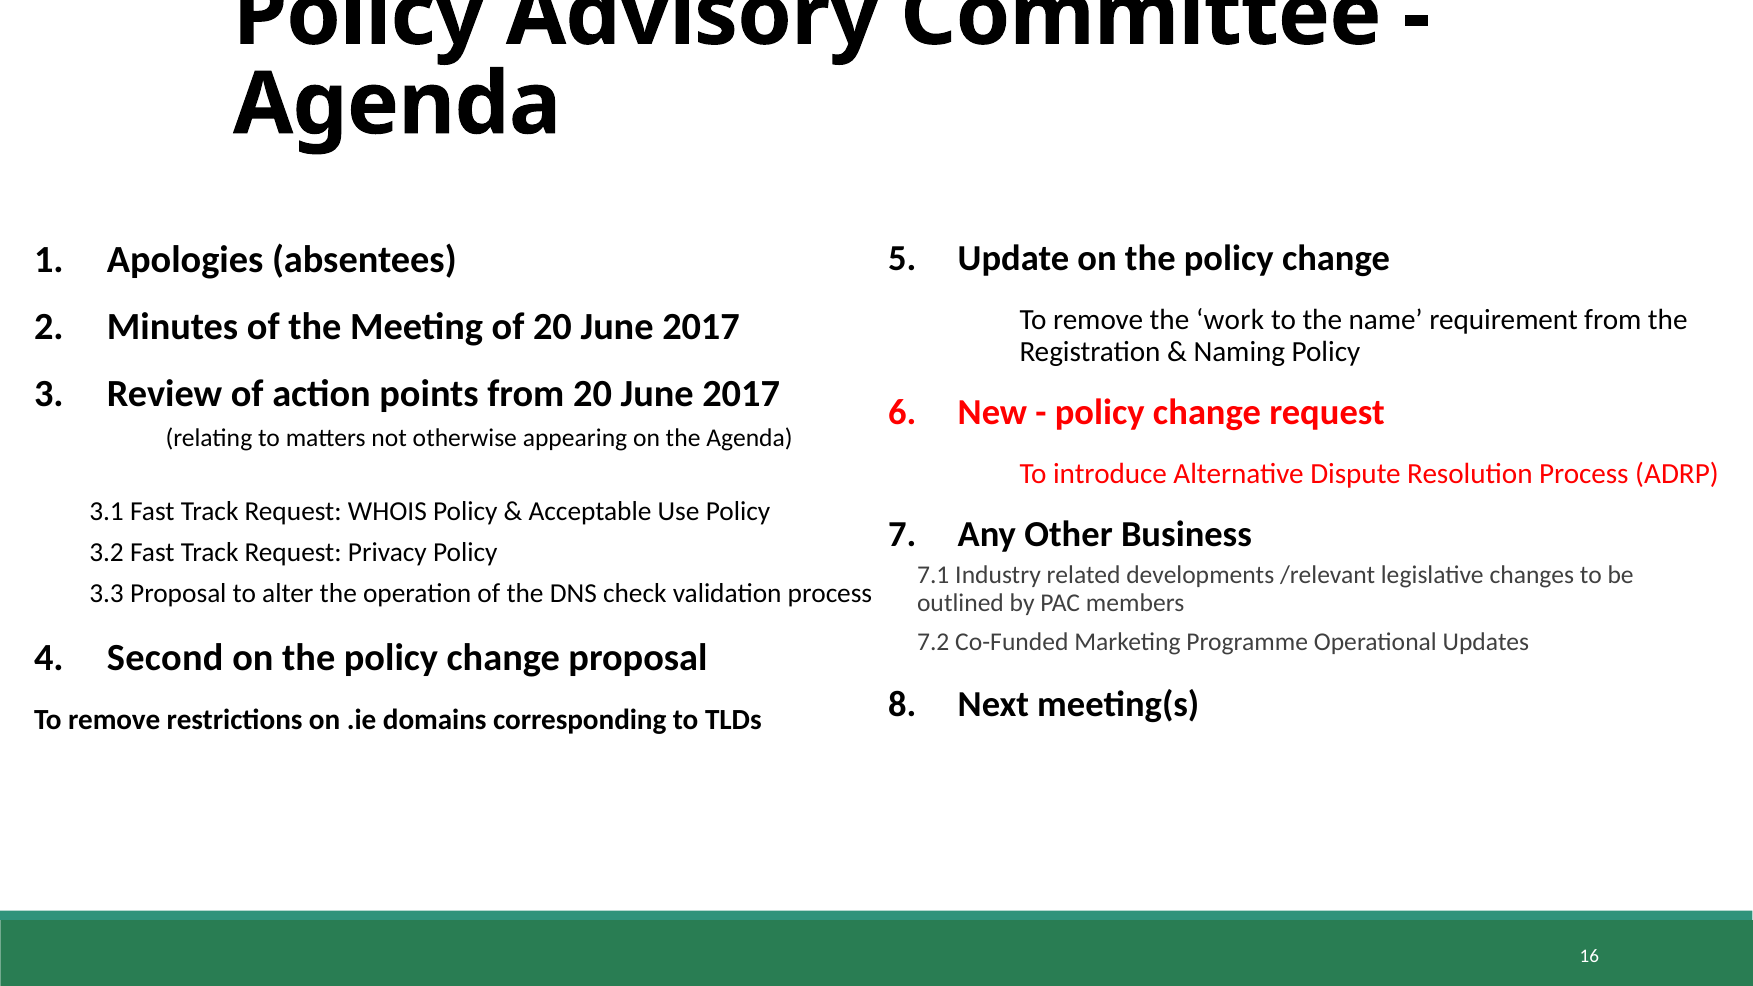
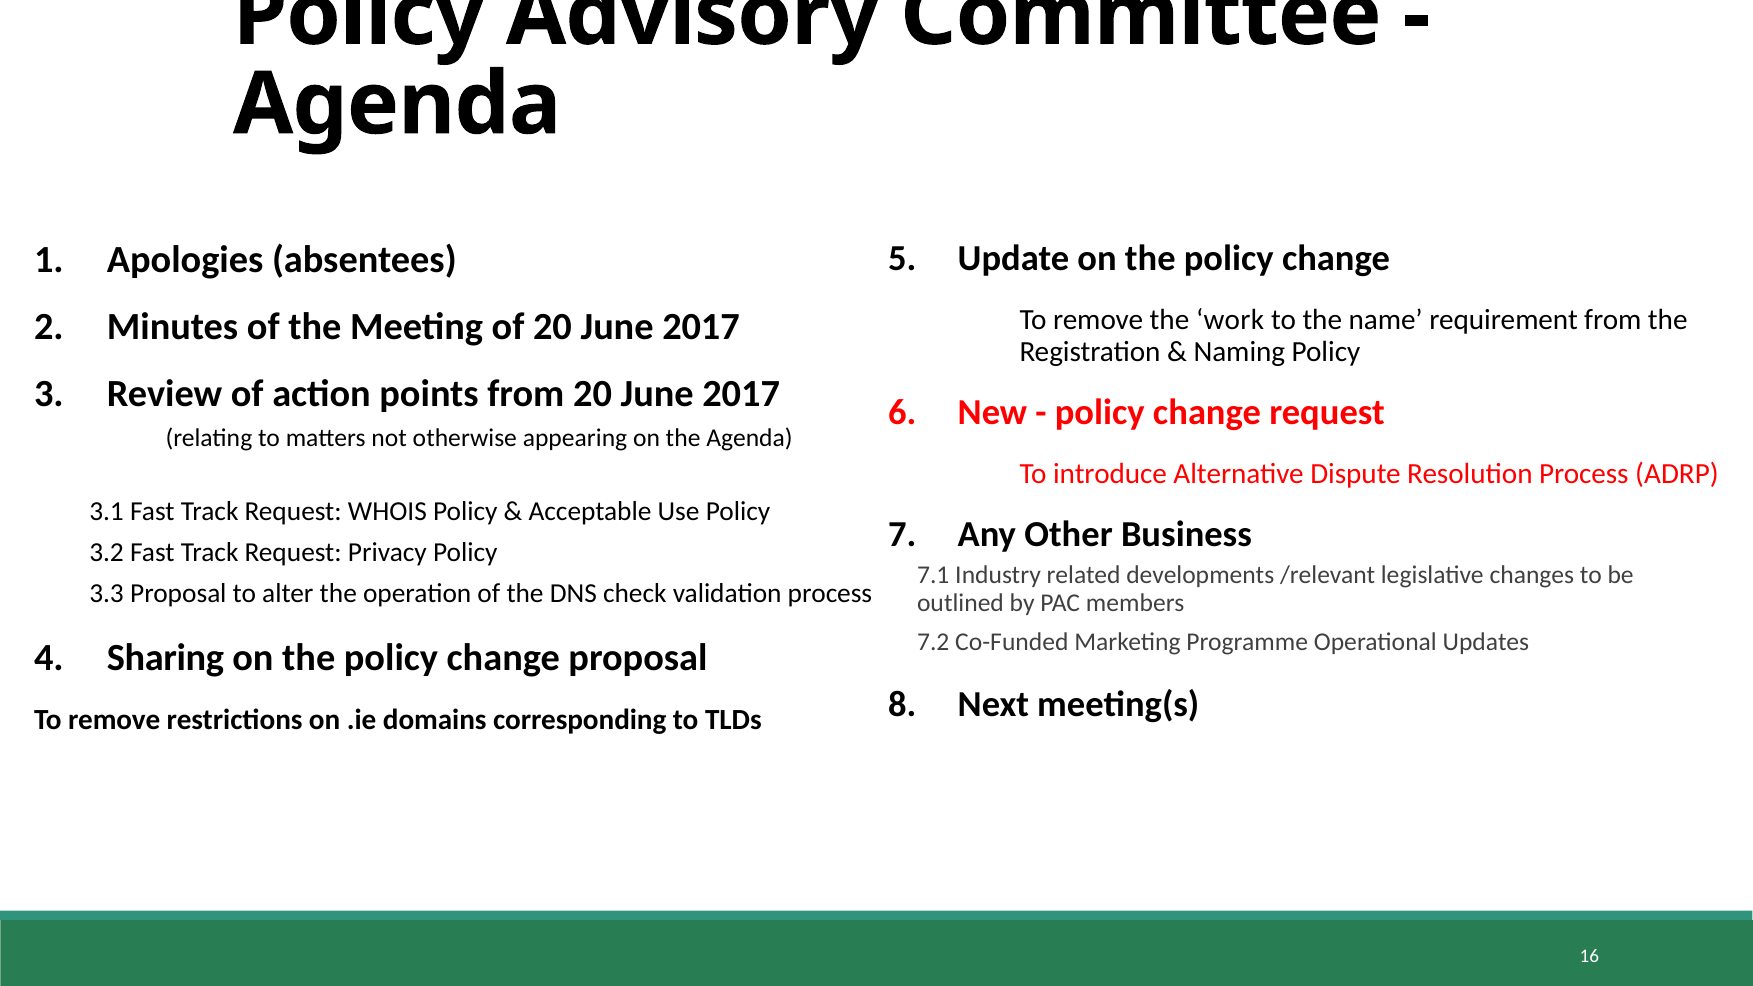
Second: Second -> Sharing (166, 658)
